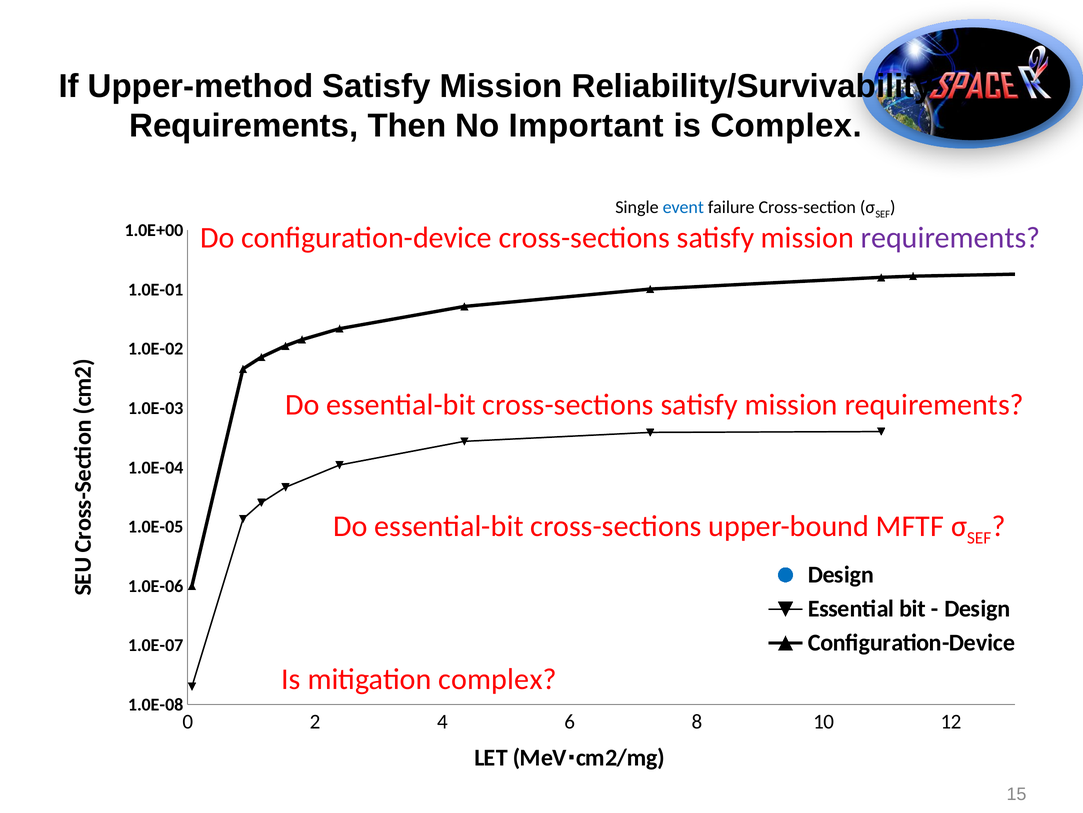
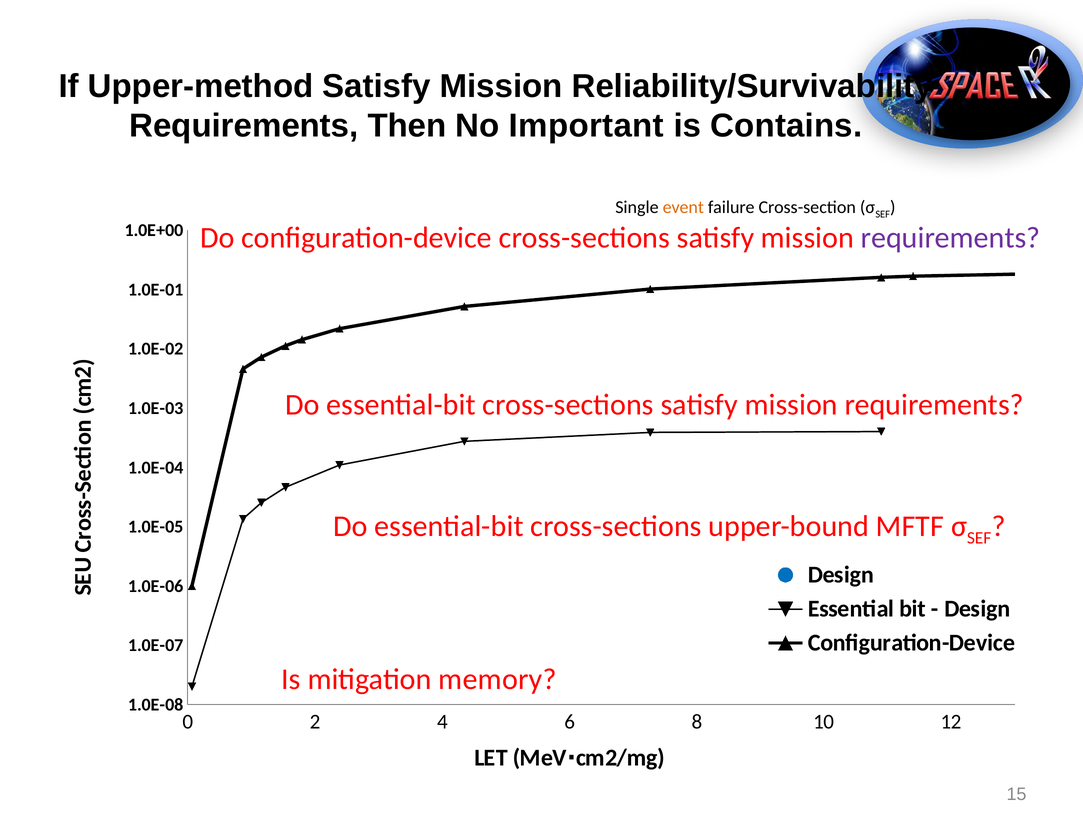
is Complex: Complex -> Contains (786, 126)
event colour: blue -> orange (683, 207)
mitigation complex: complex -> memory (498, 679)
